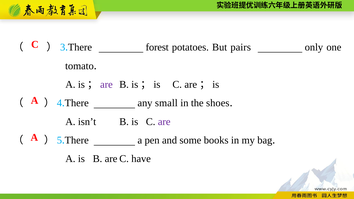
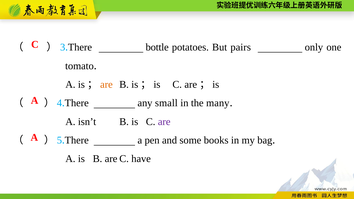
forest: forest -> bottle (157, 47)
are colour: purple -> orange (106, 85)
shoes: shoes -> many (218, 103)
